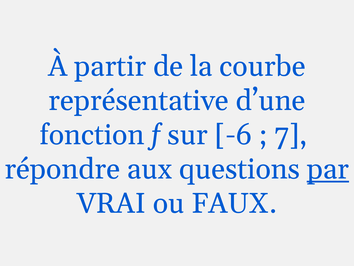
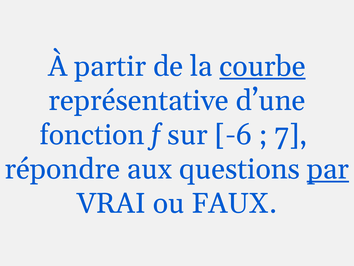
courbe underline: none -> present (262, 66)
